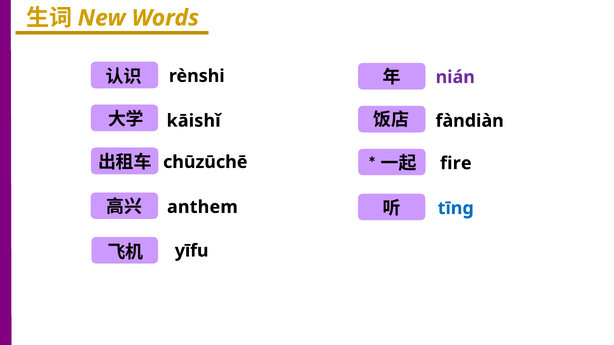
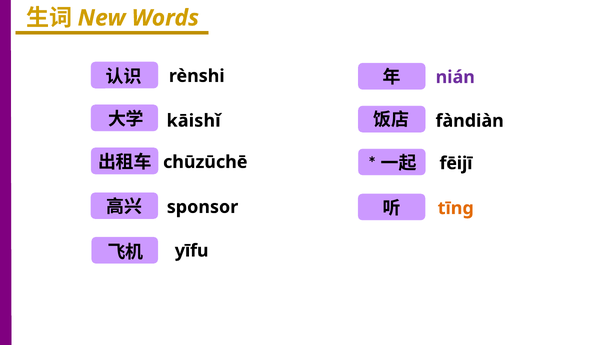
fire: fire -> fēijī (456, 163)
tīng colour: blue -> orange (456, 208)
anthem: anthem -> sponsor (202, 207)
